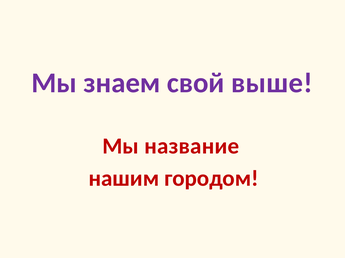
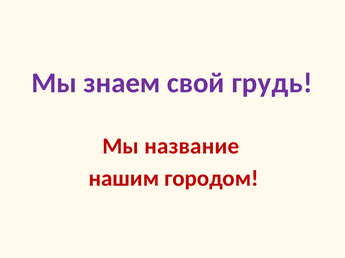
выше: выше -> грудь (272, 83)
